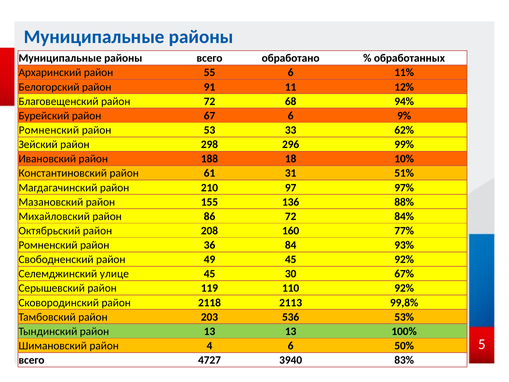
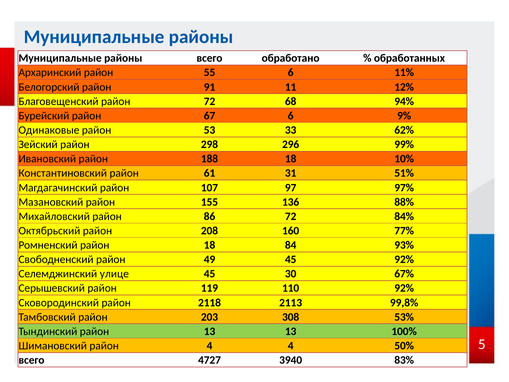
Ромненский: Ромненский -> Одинаковые (49, 130)
210: 210 -> 107 (209, 187)
район 36: 36 -> 18 (210, 245)
536: 536 -> 308 (291, 317)
4 6: 6 -> 4 (291, 346)
